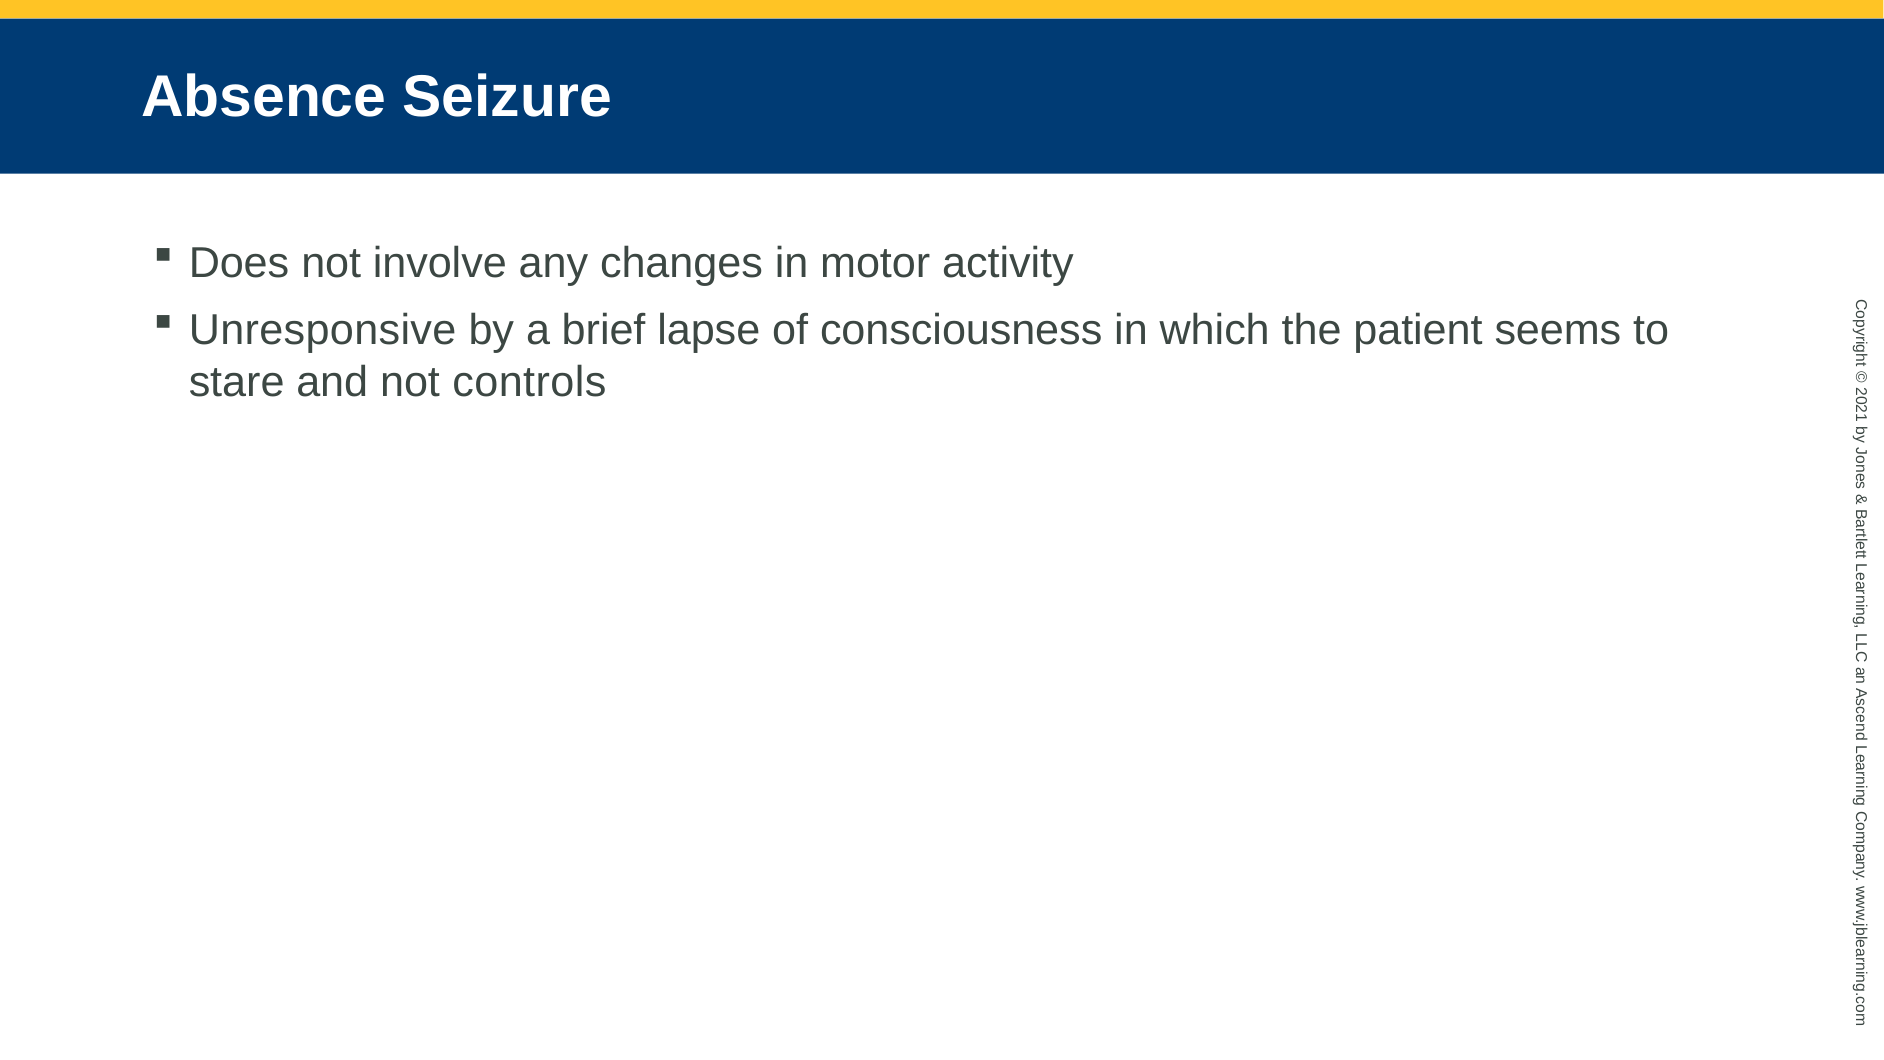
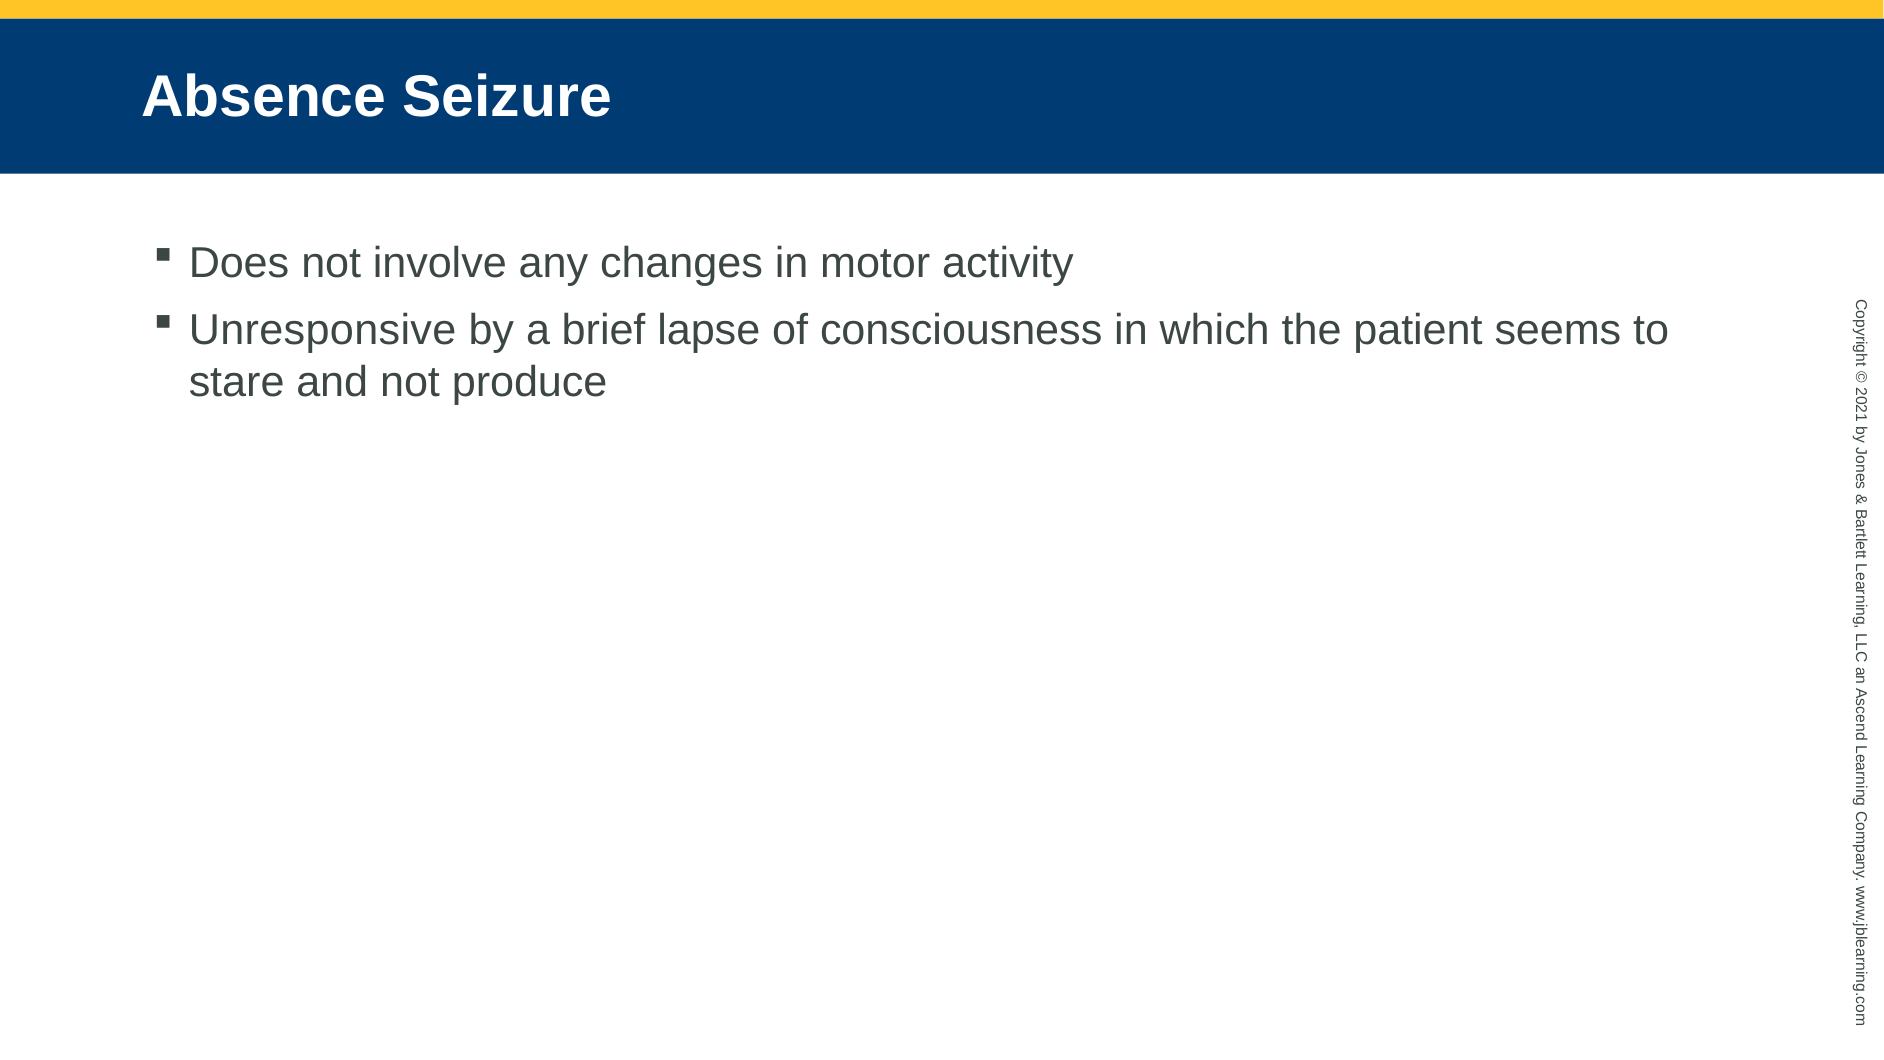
controls: controls -> produce (530, 382)
